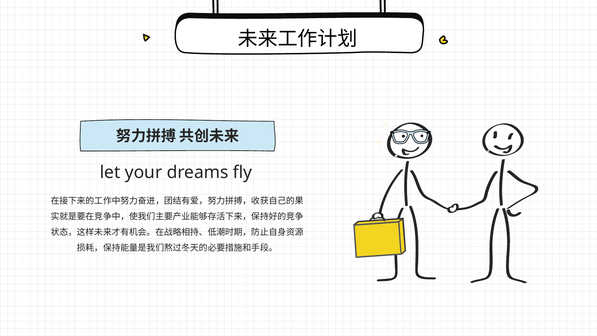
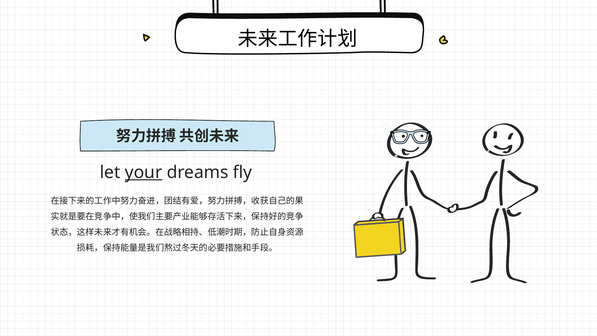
your underline: none -> present (144, 172)
